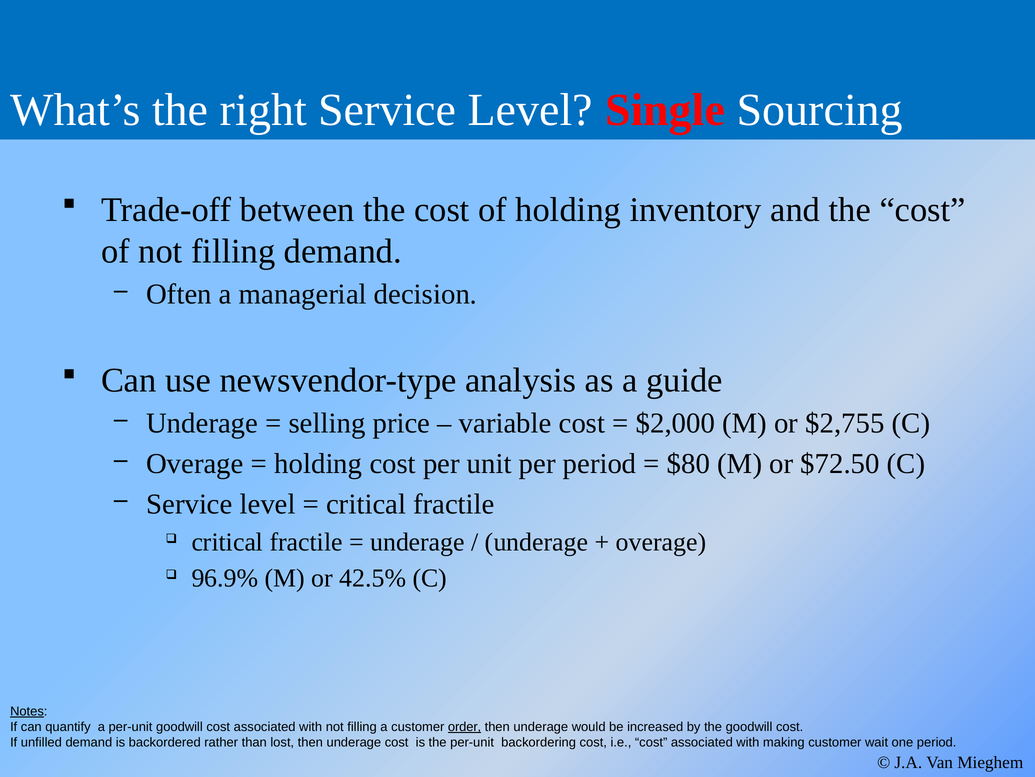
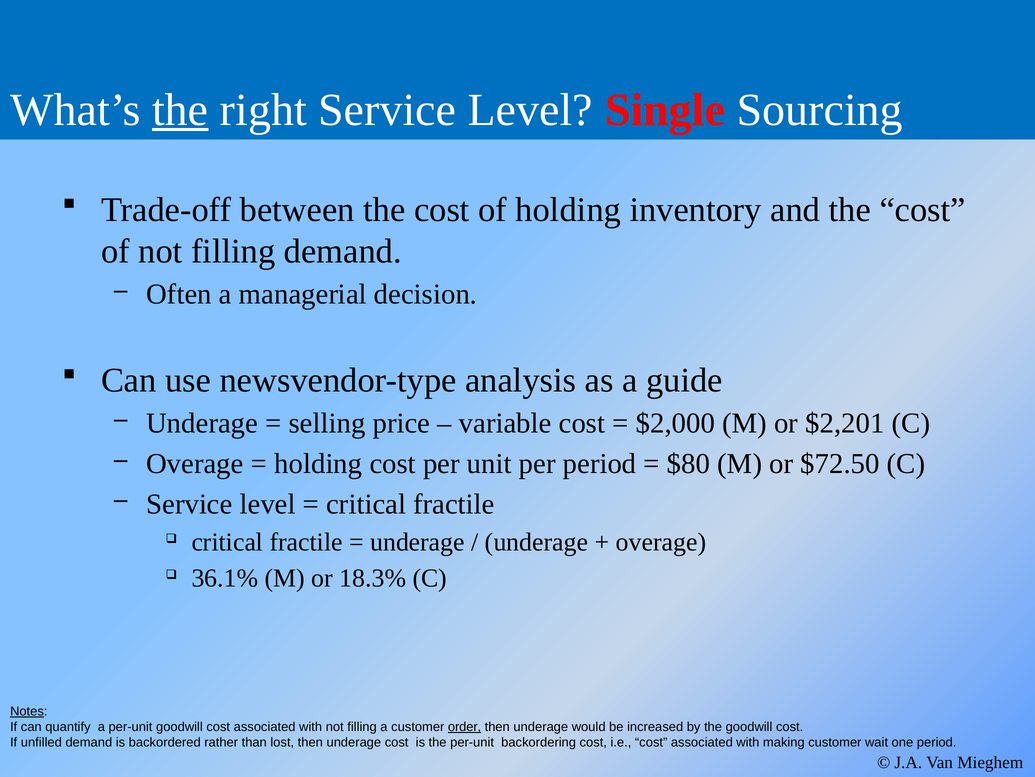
the underline: none -> present (180, 110)
$2,755: $2,755 -> $2,201 (845, 423)
96.9%: 96.9% -> 36.1% (225, 578)
42.5%: 42.5% -> 18.3% (373, 578)
